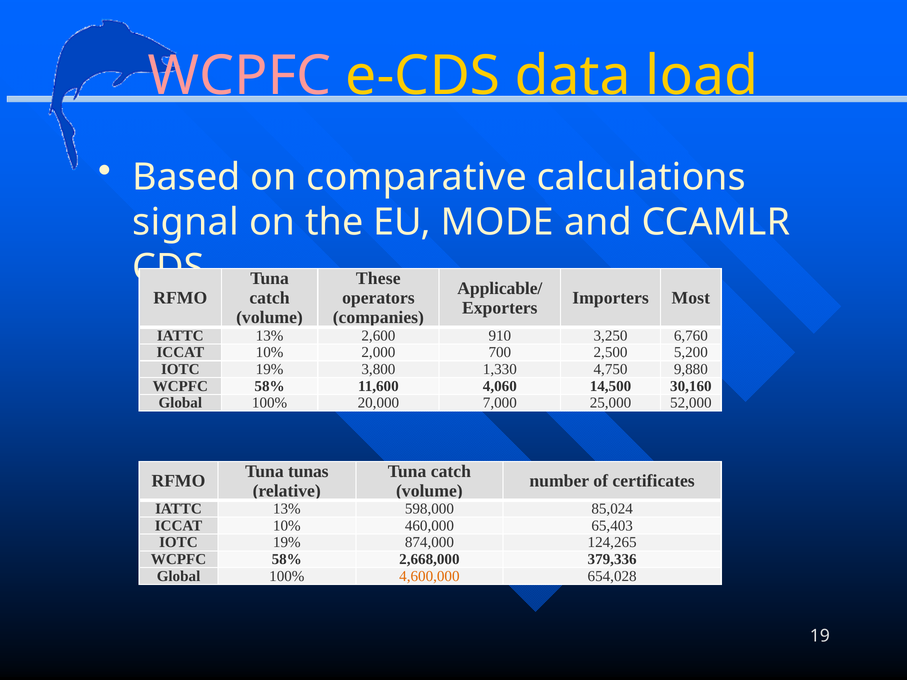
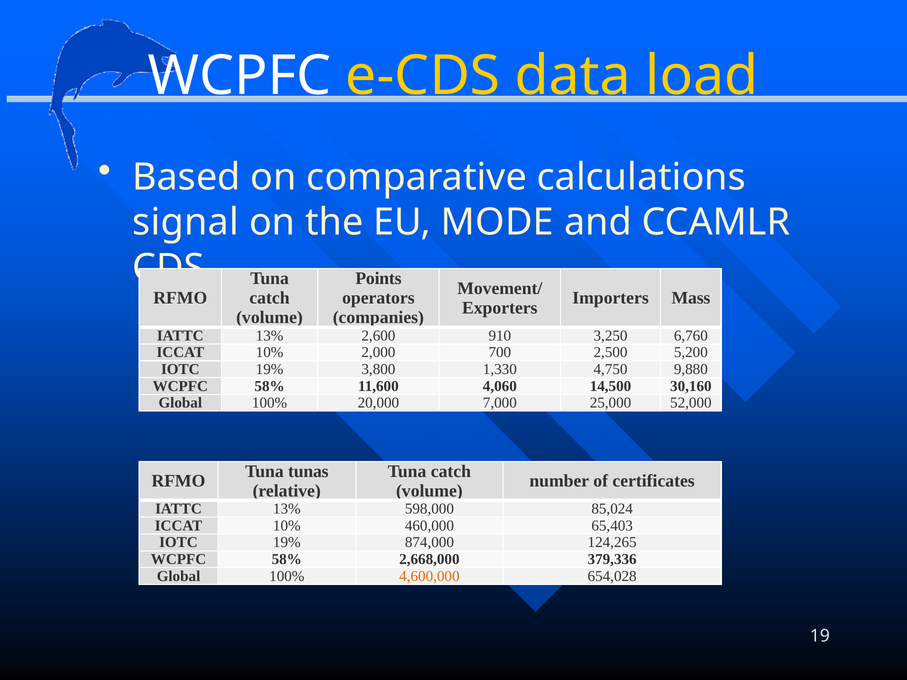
WCPFC colour: pink -> white (239, 76)
These: These -> Points (378, 279)
Applicable/: Applicable/ -> Movement/ (500, 288)
Most: Most -> Mass (691, 298)
